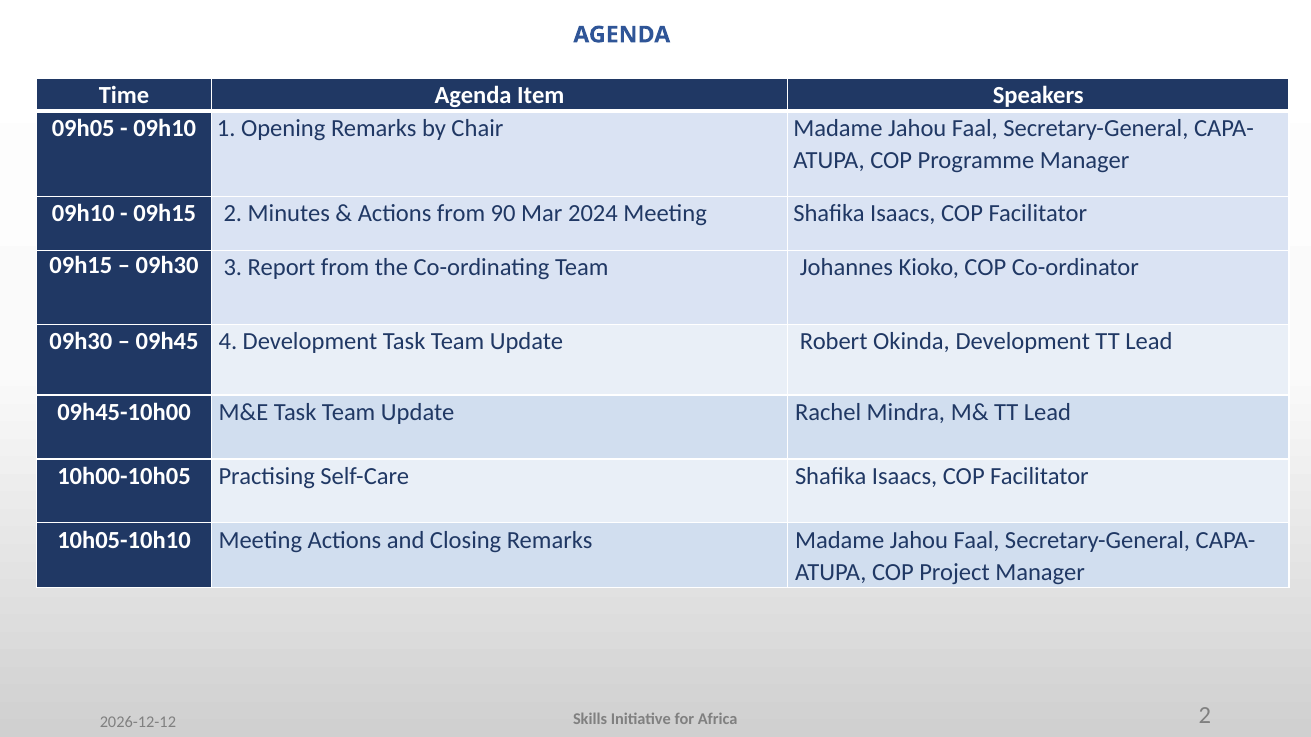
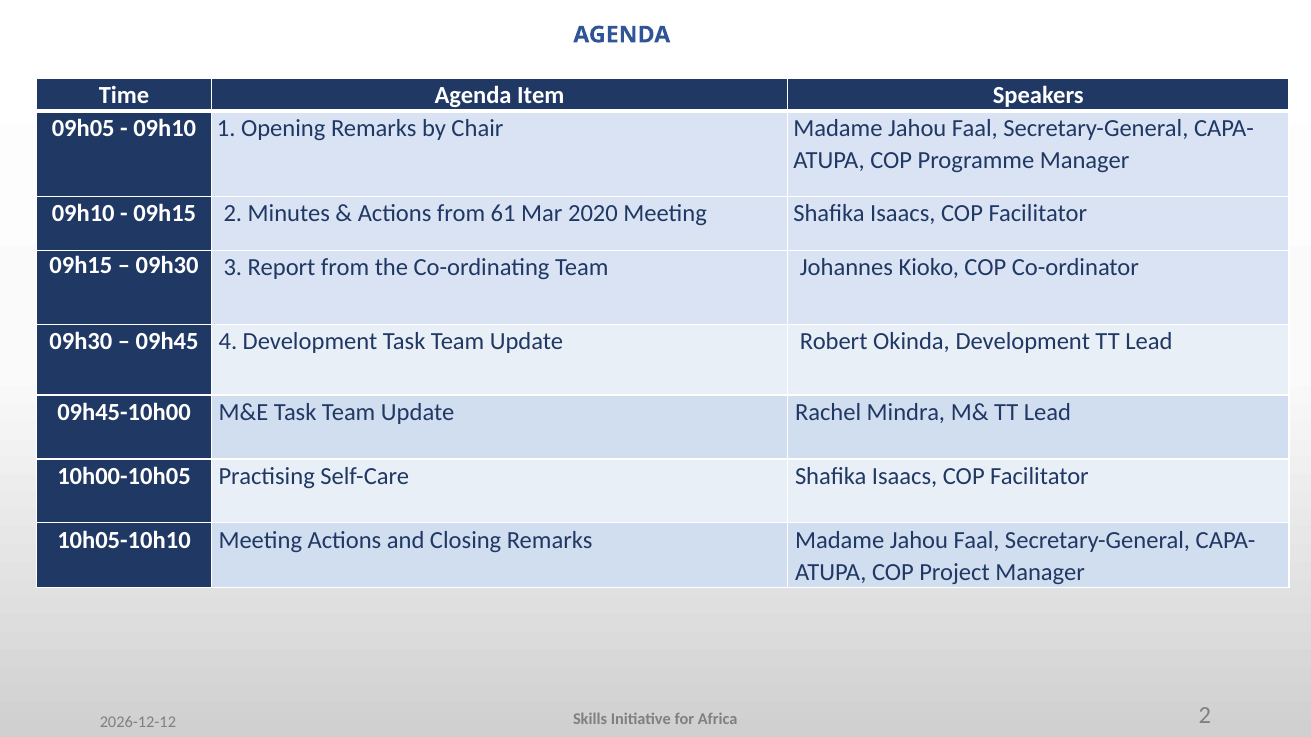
90: 90 -> 61 (503, 214)
2024: 2024 -> 2020 (593, 214)
